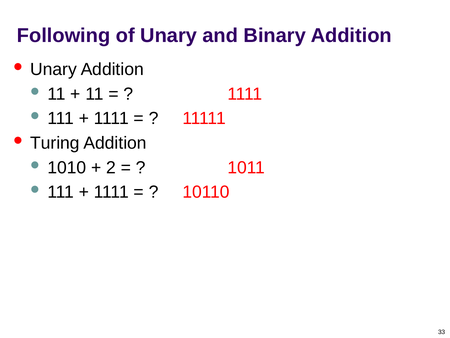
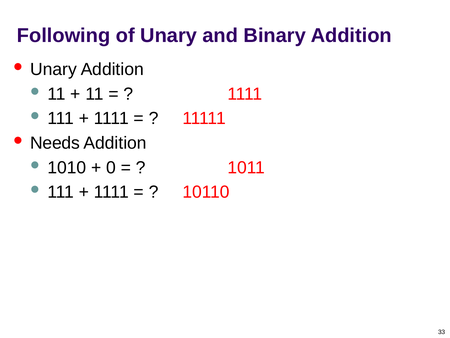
Turing: Turing -> Needs (55, 143)
2: 2 -> 0 (111, 167)
